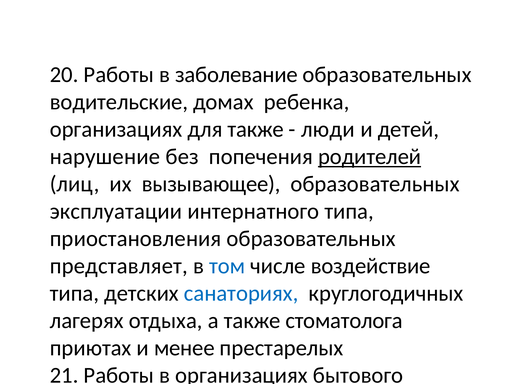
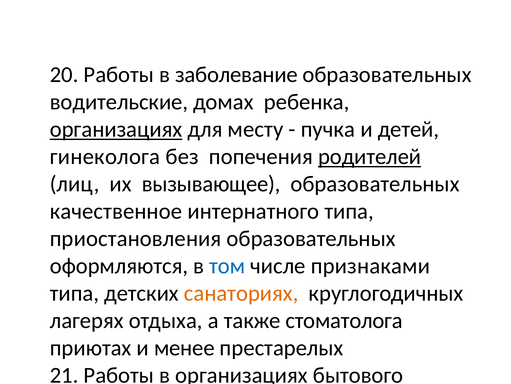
организациях underline: none -> present (116, 129)
для также: также -> месту (256, 129)
люди: люди -> пучка (328, 129)
нарушение: нарушение -> гинеколога (105, 156)
эксплуатации: эксплуатации -> качественное (116, 211)
представляет: представляет -> оформляются (119, 265)
воздействие: воздействие -> признаками (370, 265)
санаториях colour: blue -> orange (241, 293)
